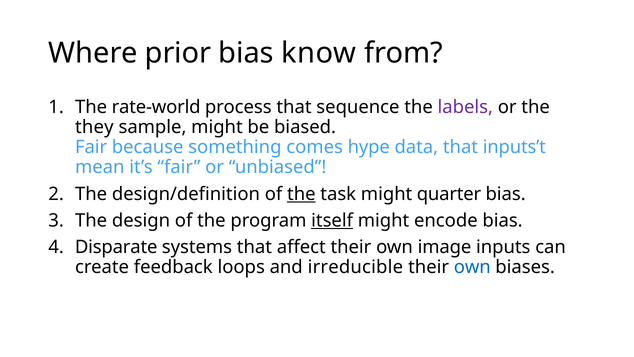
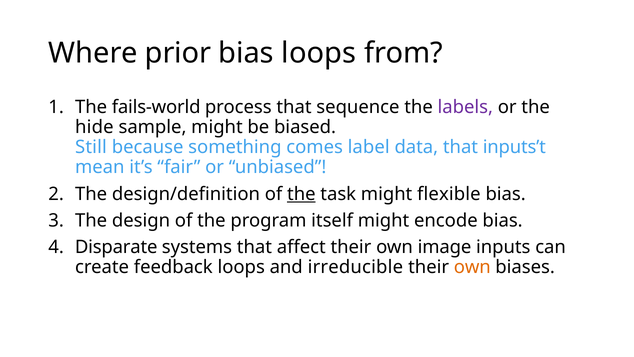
bias know: know -> loops (319, 53)
rate-world: rate-world -> fails-world (156, 107)
they: they -> hide (94, 127)
Fair: Fair -> Still (91, 147)
hype: hype -> label (369, 147)
quarter: quarter -> flexible (449, 194)
itself underline: present -> none (332, 220)
own colour: blue -> orange (472, 267)
